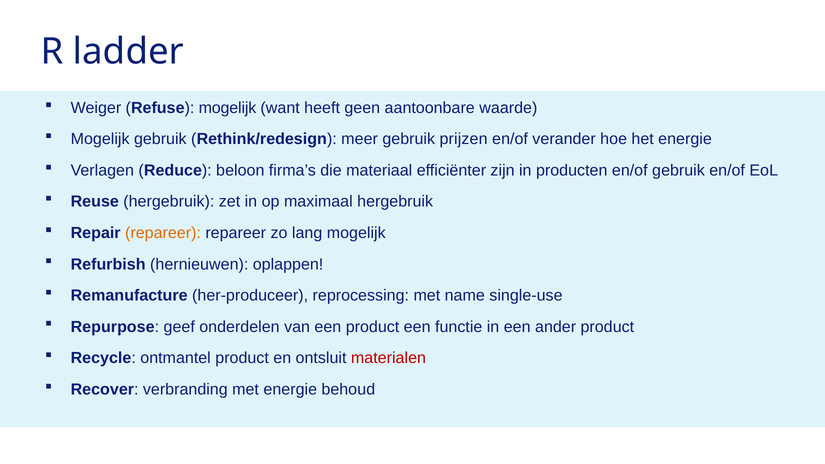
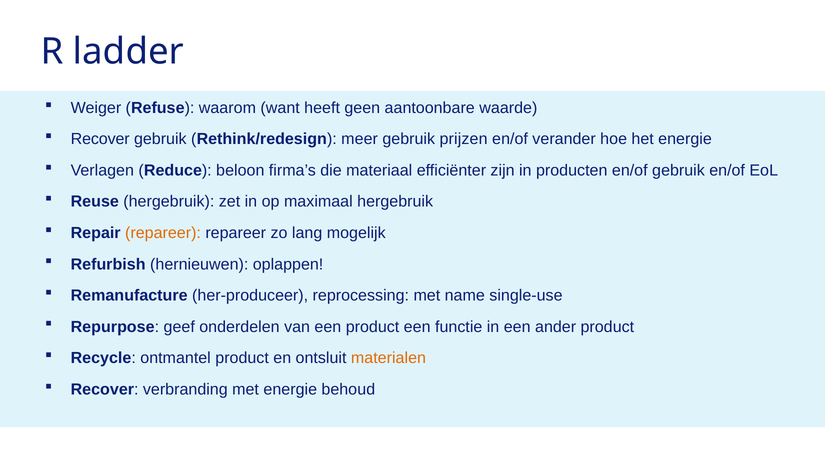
Refuse mogelijk: mogelijk -> waarom (227, 108)
Mogelijk: Mogelijk -> Recover (100, 139)
materialen colour: red -> orange (388, 358)
